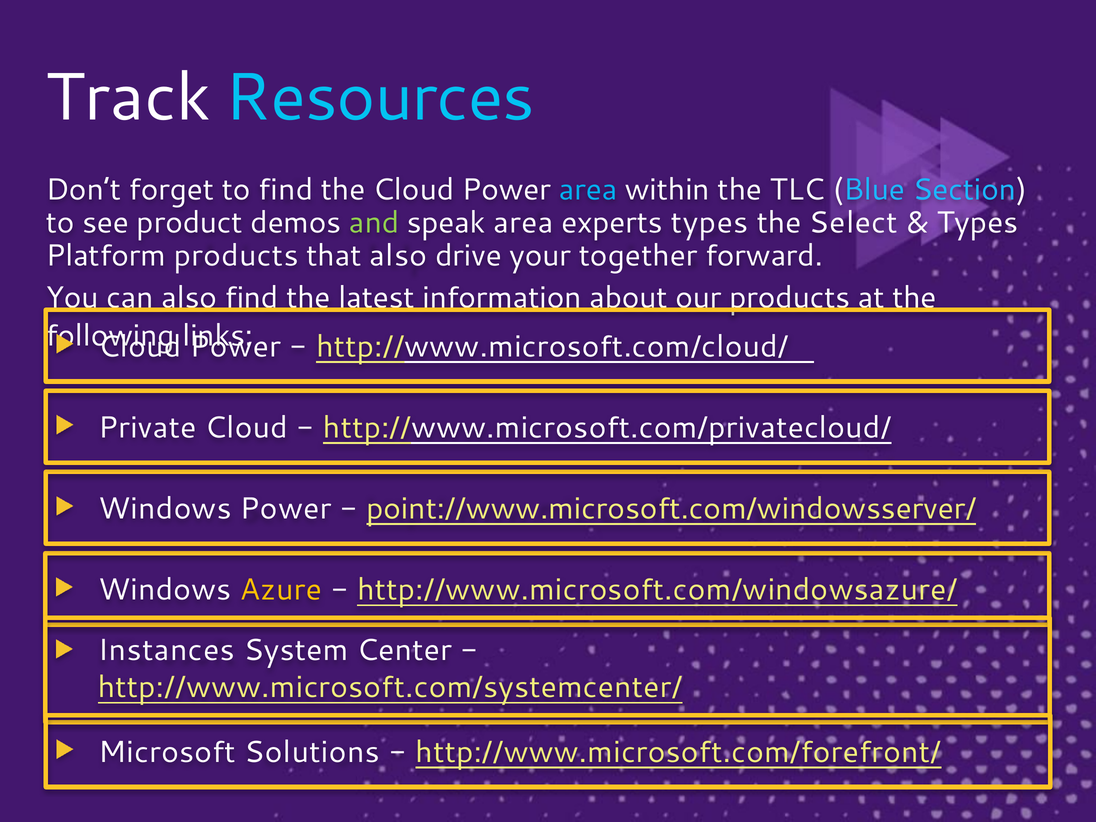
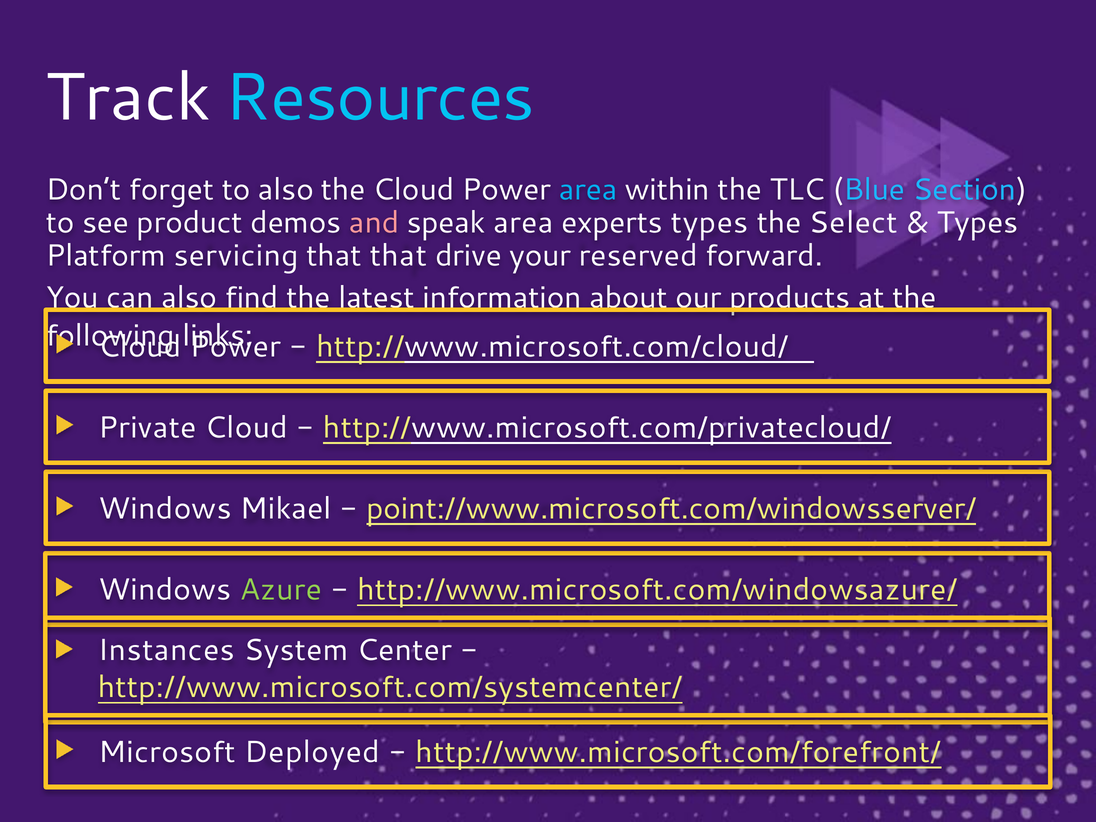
to find: find -> also (286, 190)
and colour: light green -> pink (374, 223)
Platform products: products -> servicing (236, 255)
that also: also -> that (398, 255)
together: together -> reserved (638, 255)
Windows Power: Power -> Mikael (286, 509)
Azure colour: yellow -> light green (281, 590)
Solutions: Solutions -> Deployed (312, 752)
